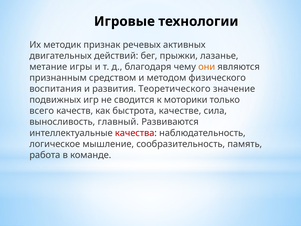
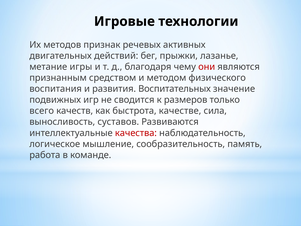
методик: методик -> методов (62, 45)
они colour: orange -> red (207, 67)
Теоретического: Теоретического -> Воспитательных (175, 89)
моторики: моторики -> размеров (186, 100)
главный: главный -> суставов (118, 122)
